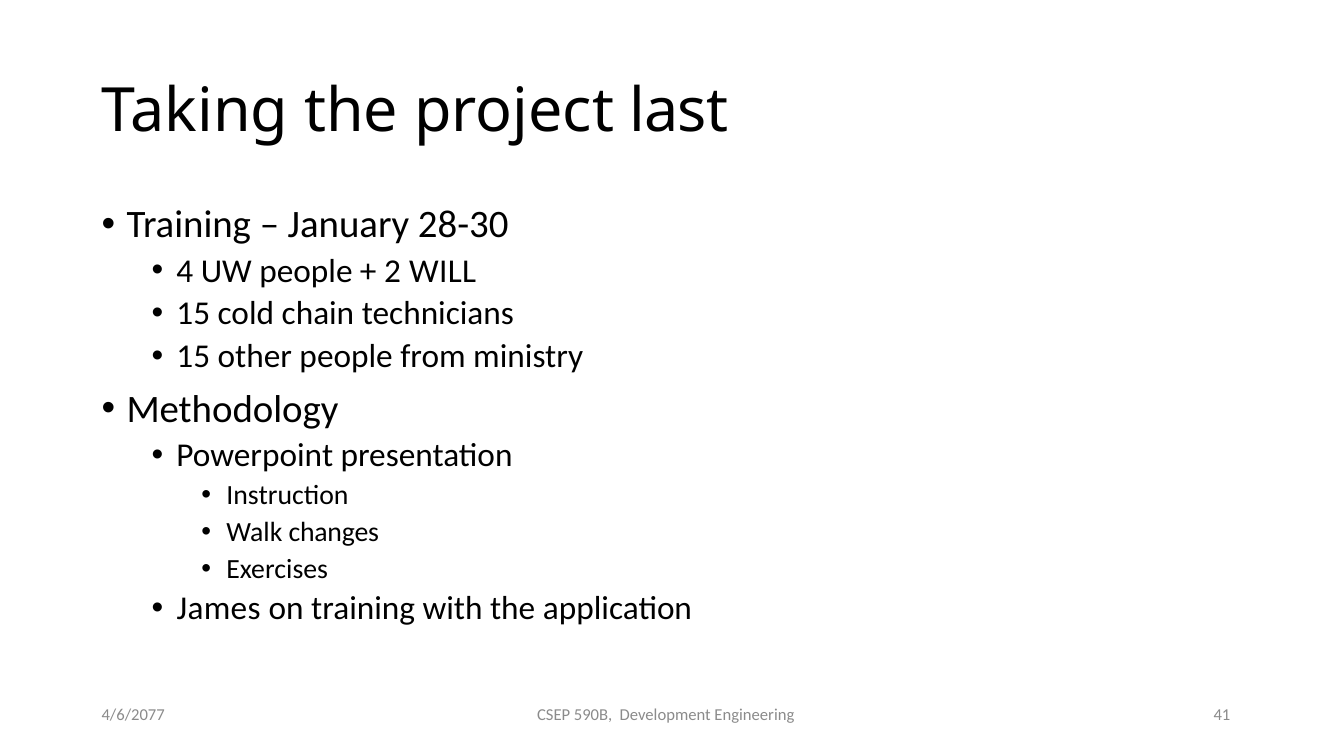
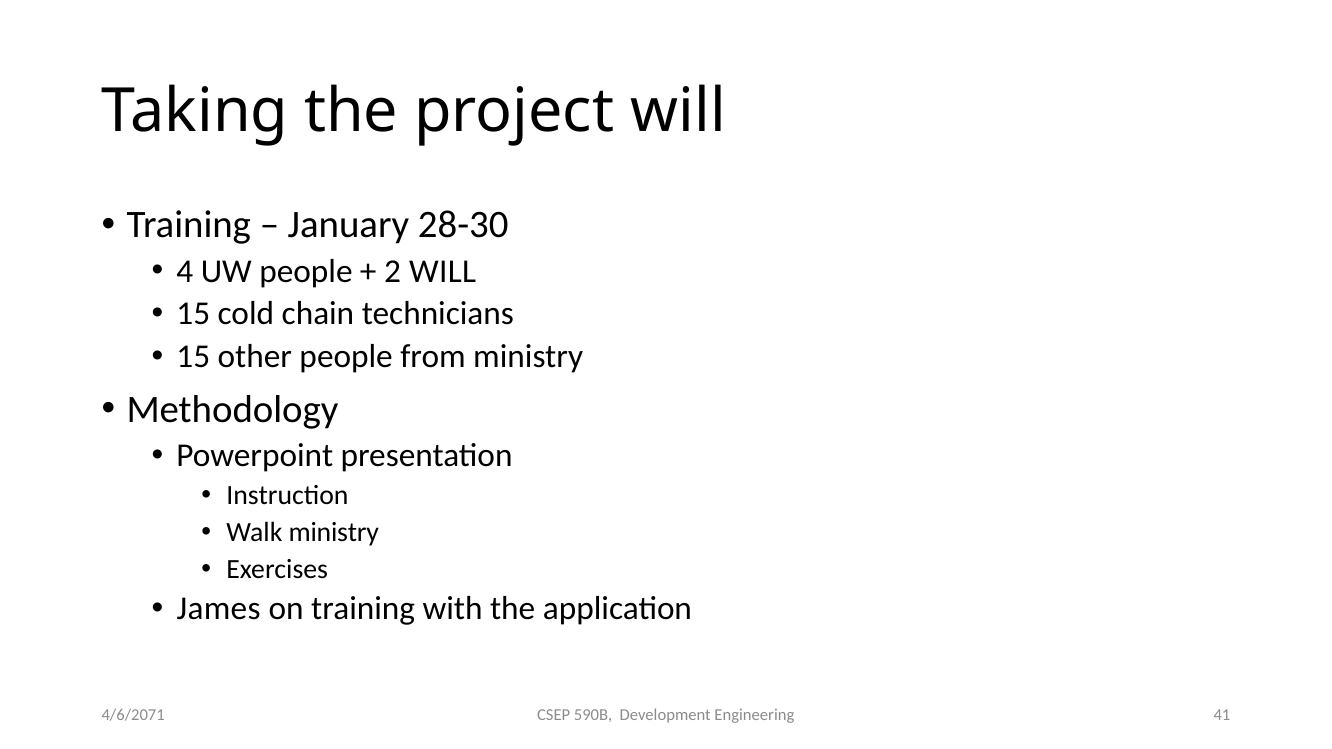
project last: last -> will (678, 112)
Walk changes: changes -> ministry (334, 532)
4/6/2077: 4/6/2077 -> 4/6/2071 (133, 716)
